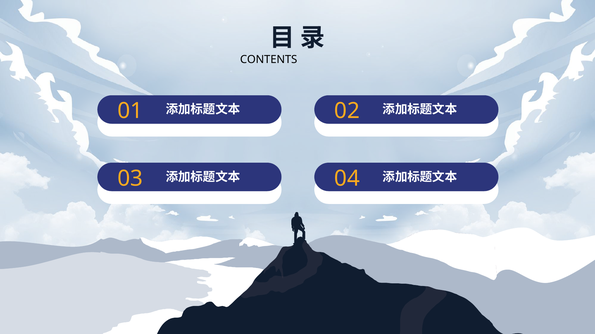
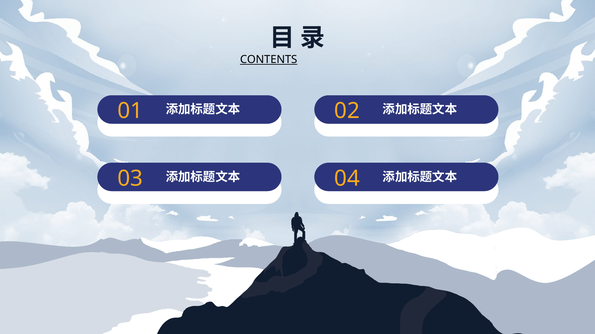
CONTENTS underline: none -> present (269, 60)
